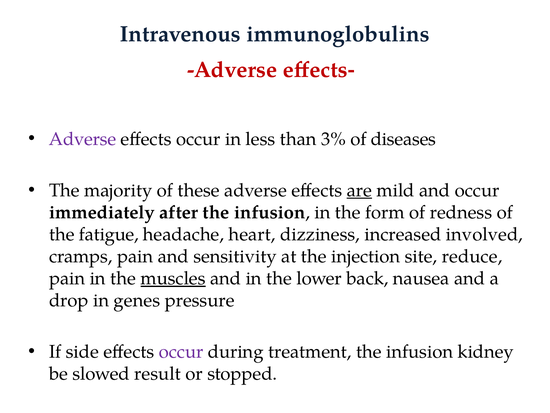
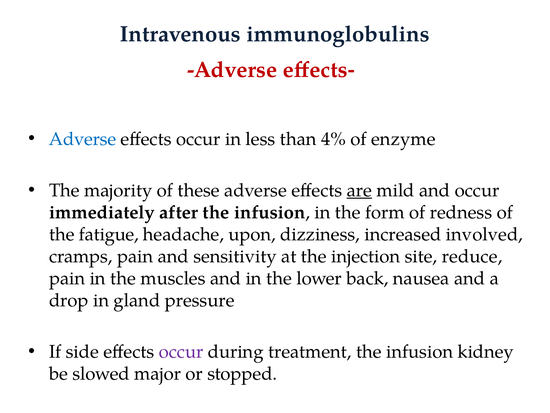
Adverse colour: purple -> blue (83, 139)
3%: 3% -> 4% (334, 139)
diseases: diseases -> enzyme (403, 139)
heart: heart -> upon (252, 234)
muscles underline: present -> none (173, 278)
genes: genes -> gland (137, 300)
result: result -> major (158, 373)
